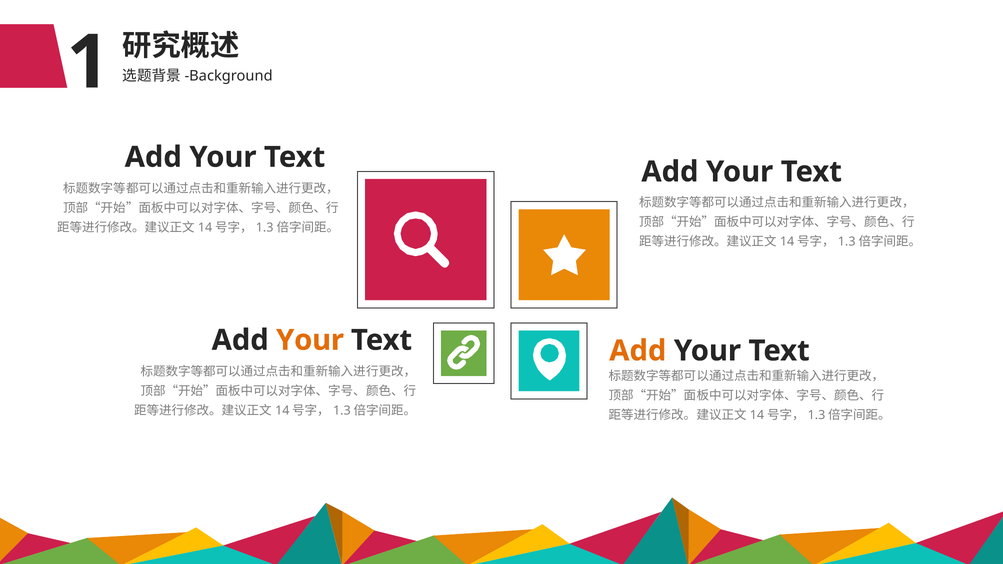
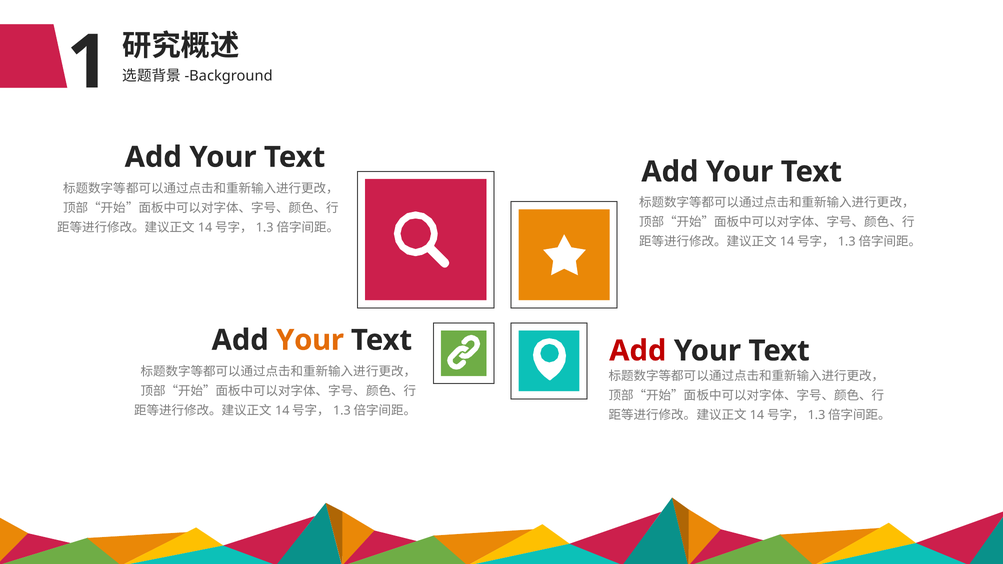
Add colour: orange -> red (638, 351)
